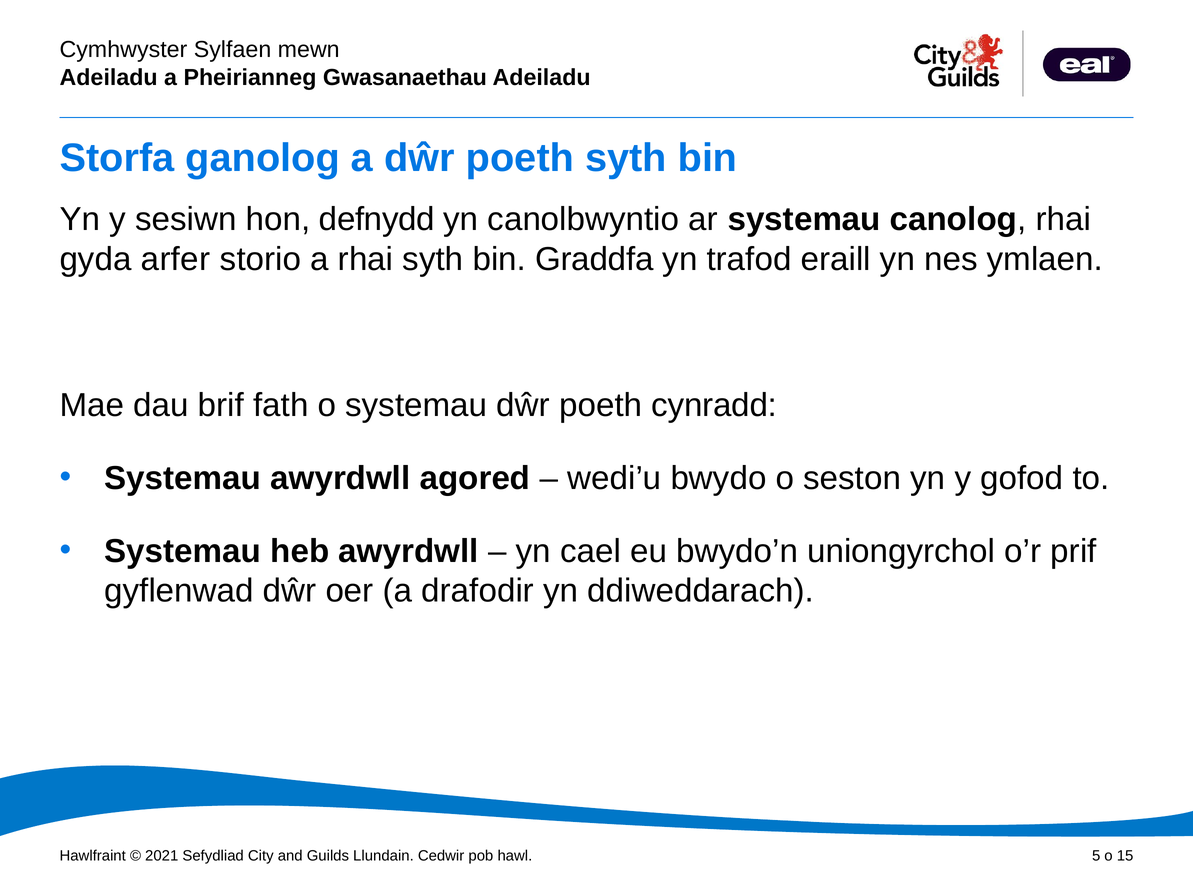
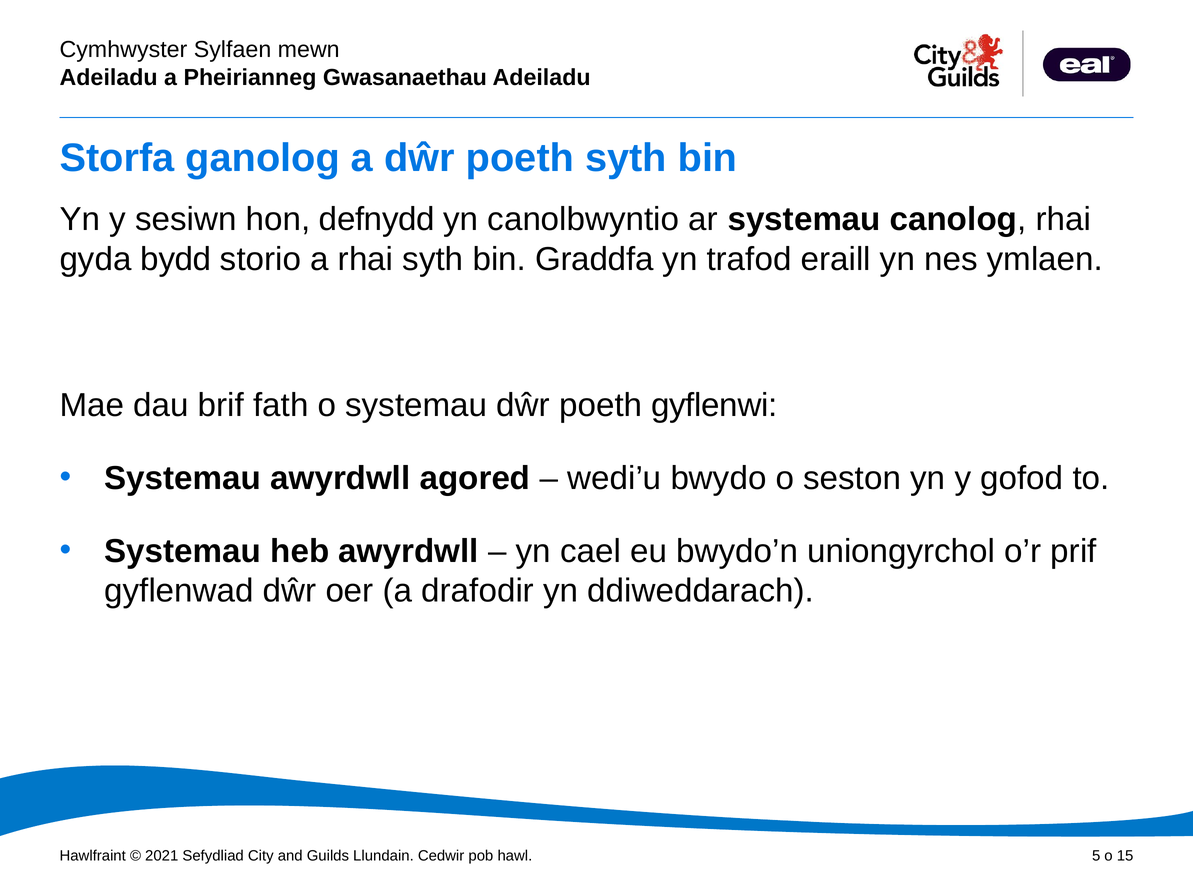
arfer: arfer -> bydd (176, 259)
cynradd: cynradd -> gyflenwi (714, 405)
